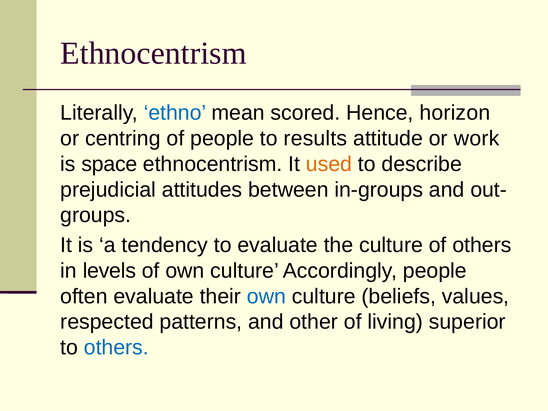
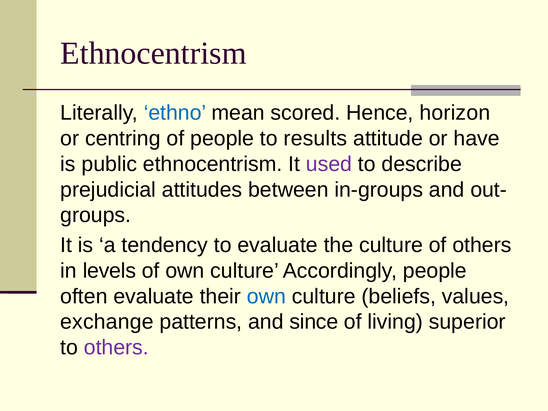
work: work -> have (477, 139)
space: space -> public (109, 164)
used colour: orange -> purple (329, 164)
respected: respected -> exchange (107, 322)
other: other -> since (314, 322)
others colour: blue -> purple (116, 347)
